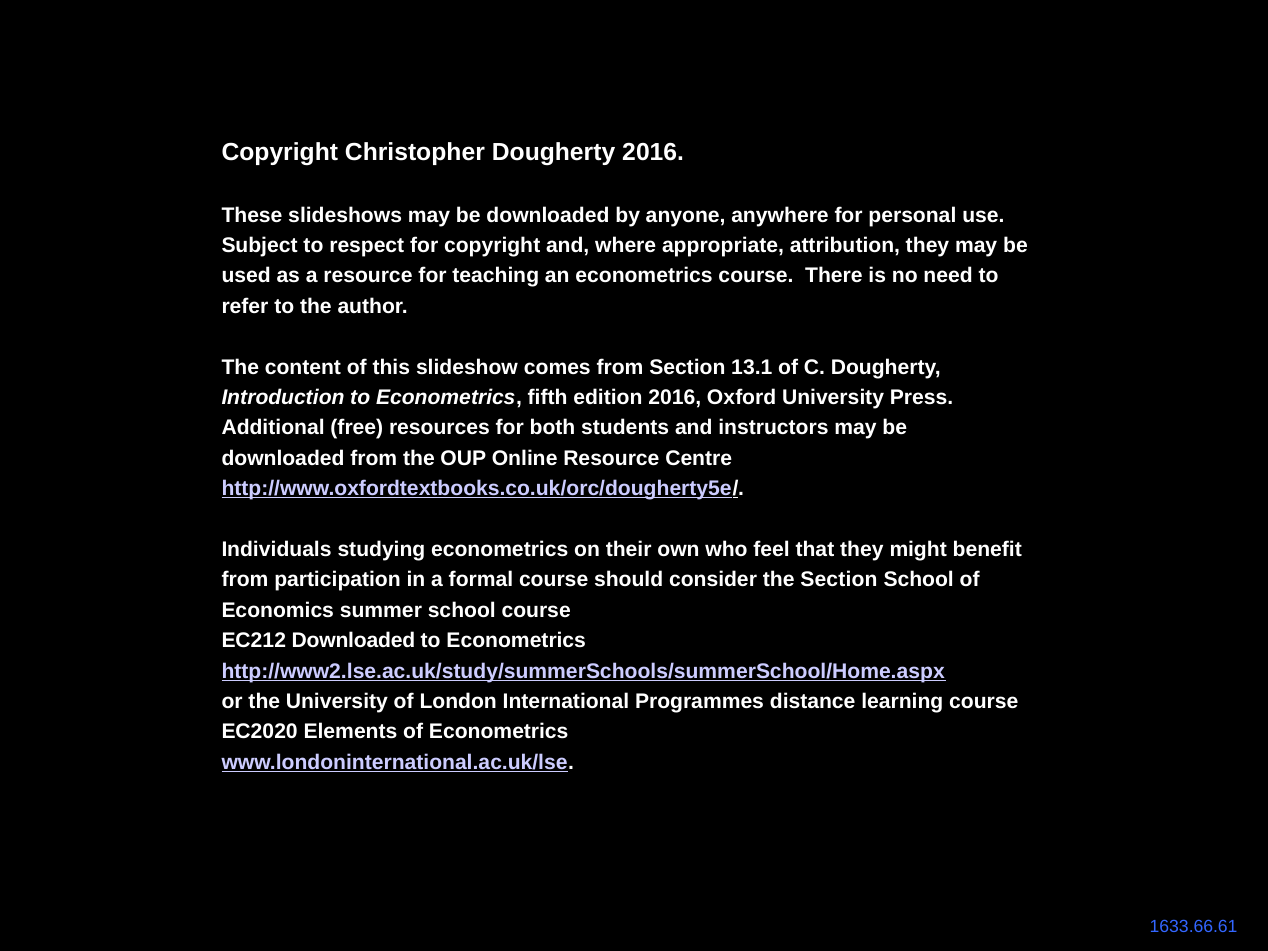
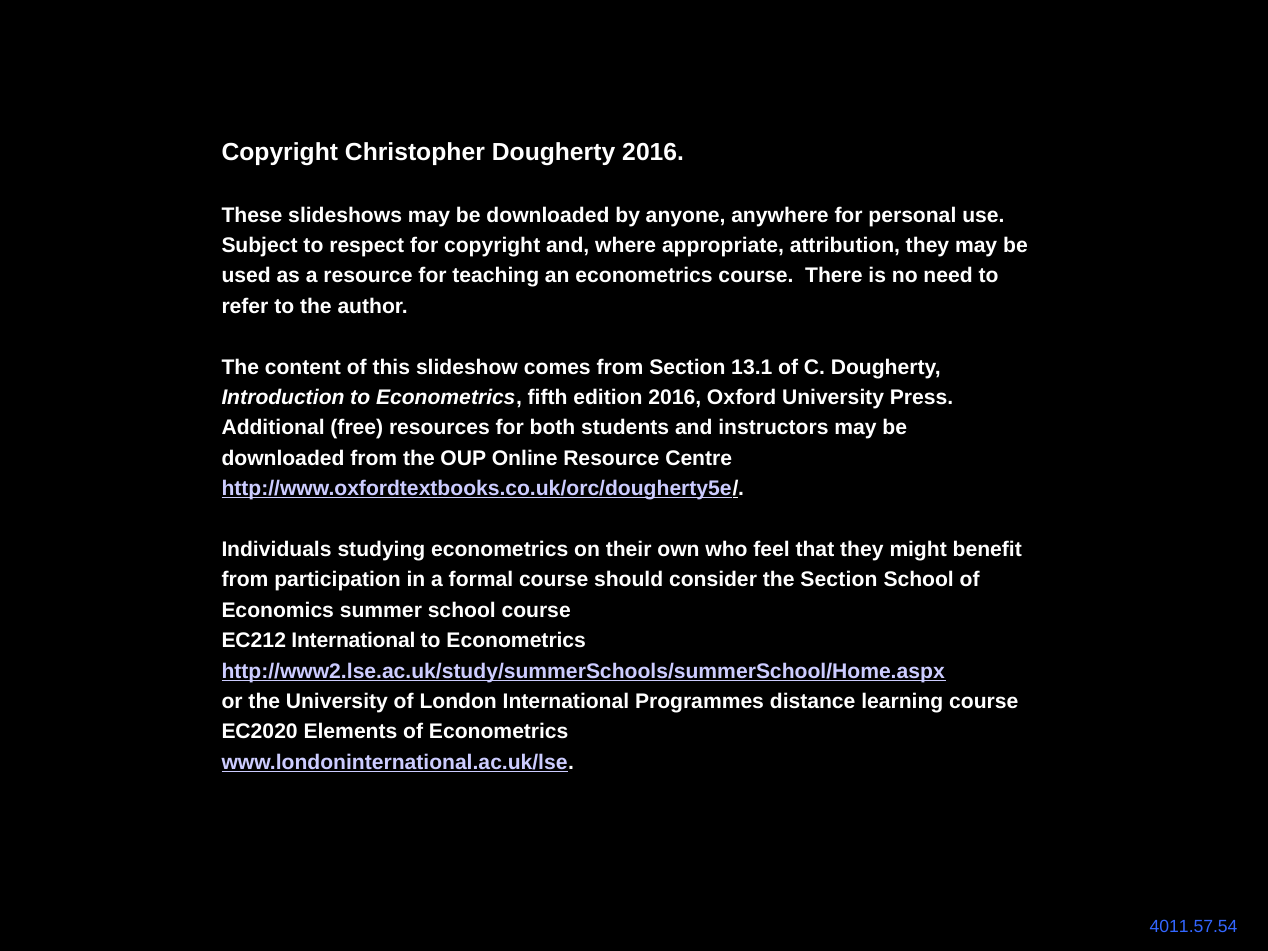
EC212 Downloaded: Downloaded -> International (353, 641)
1633.66.61: 1633.66.61 -> 4011.57.54 (1194, 927)
